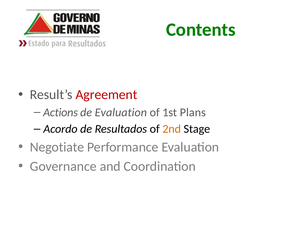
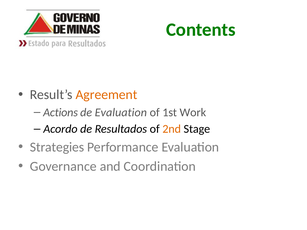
Agreement colour: red -> orange (106, 95)
Plans: Plans -> Work (193, 112)
Negotiate: Negotiate -> Strategies (57, 147)
